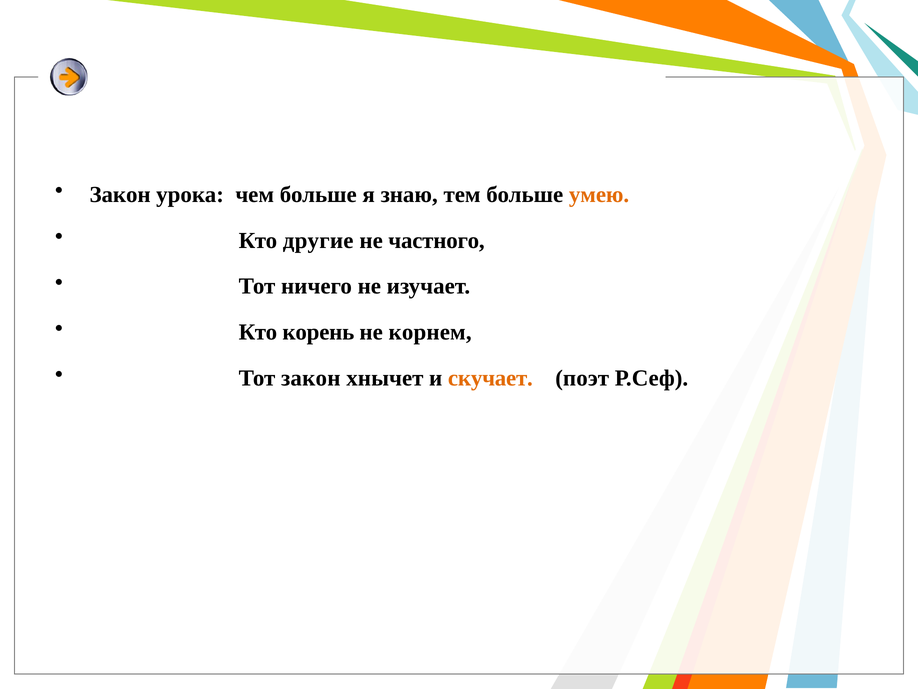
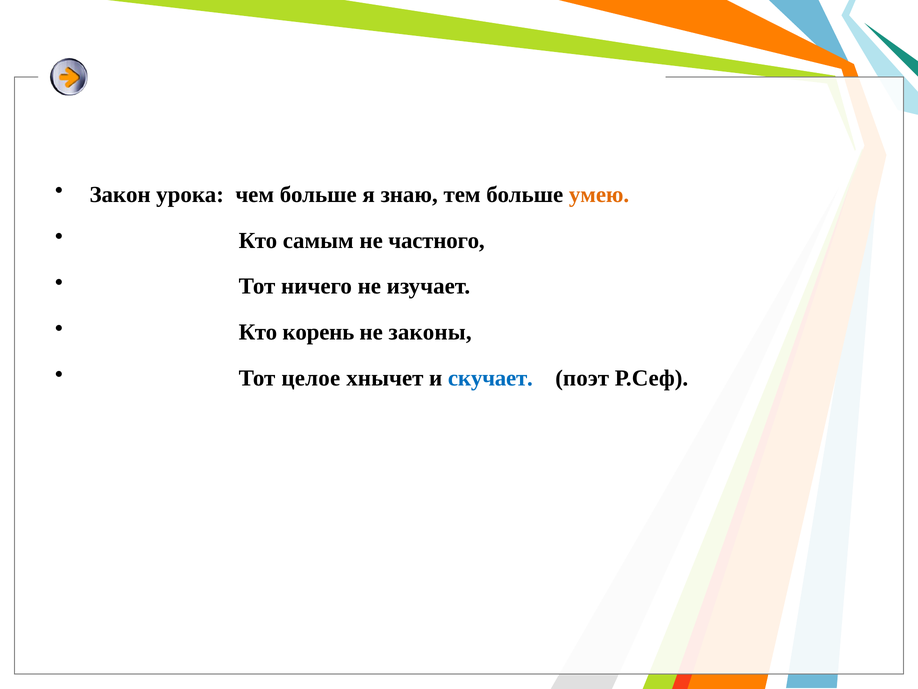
другие: другие -> самым (318, 240)
корнем: корнем -> законы (430, 332)
Тот закон: закон -> целое (311, 378)
скучает colour: orange -> blue (490, 378)
